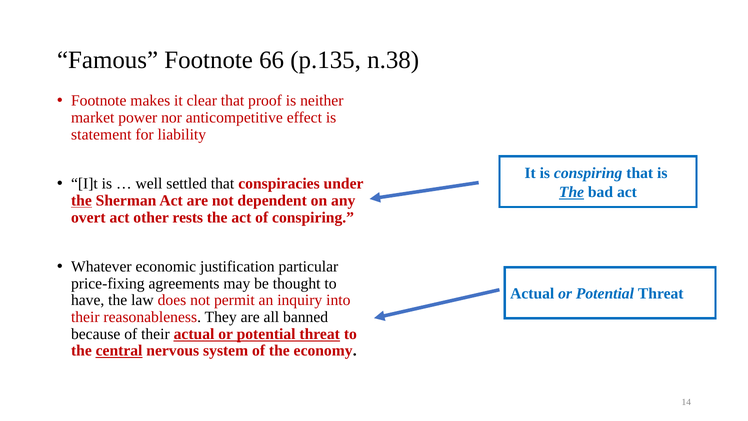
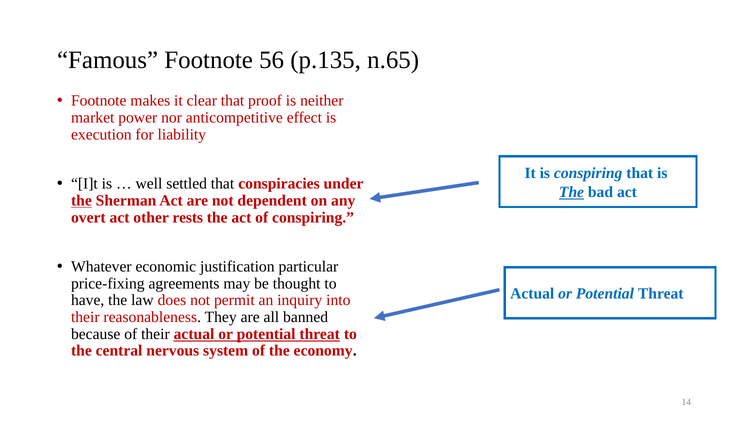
66: 66 -> 56 (272, 60)
n.38: n.38 -> n.65 (393, 60)
statement: statement -> execution (101, 134)
central underline: present -> none (119, 351)
